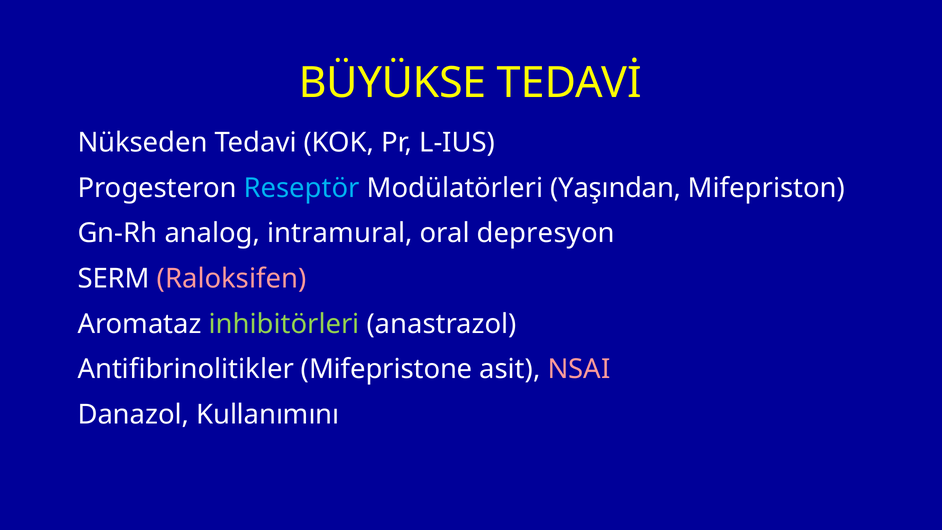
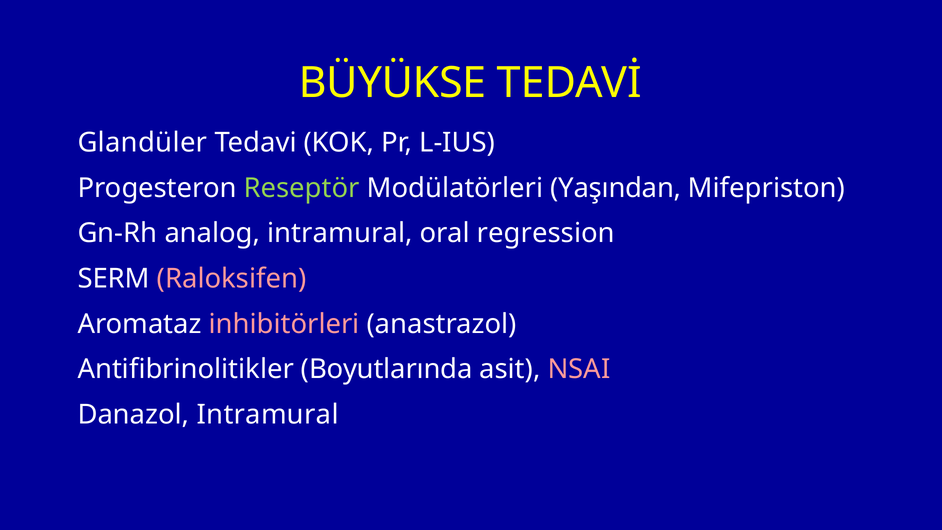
Nükseden: Nükseden -> Glandüler (142, 143)
Reseptör colour: light blue -> light green (302, 188)
depresyon: depresyon -> regression (546, 233)
inhibitörleri colour: light green -> pink (284, 324)
Mifepristone: Mifepristone -> Boyutlarında (387, 369)
Danazol Kullanımını: Kullanımını -> Intramural (268, 415)
